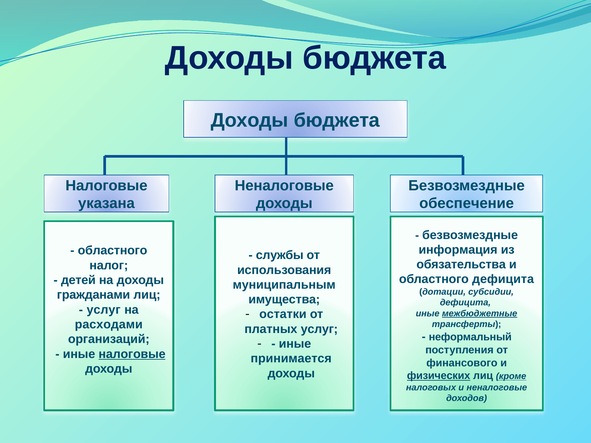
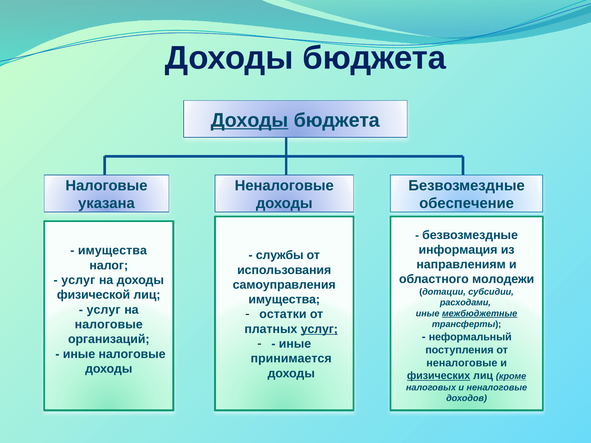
Доходы underline: none -> present (250, 120)
областного: областного -> имущества (112, 251)
обязательства: обязательства -> направлениям (461, 265)
областного дефицита: дефицита -> молодежи (503, 279)
детей: детей -> услуг (78, 280)
муниципальным: муниципальным -> самоуправления (284, 285)
гражданами: гражданами -> физической (94, 295)
дефицита: дефицита -> расходами (465, 303)
расходами: расходами -> налоговые (109, 325)
услуг underline: none -> present (319, 329)
налоговые underline: present -> none (132, 354)
финансового: финансового -> неналоговые (462, 363)
